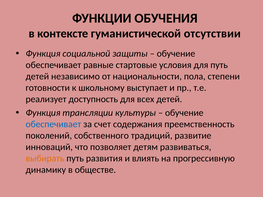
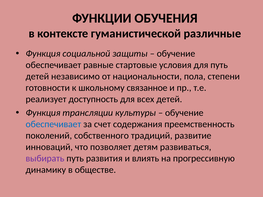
отсутствии: отсутствии -> различные (212, 33)
выступает: выступает -> связанное (147, 88)
выбирать colour: orange -> purple (45, 159)
